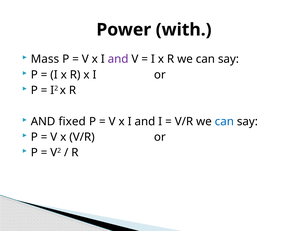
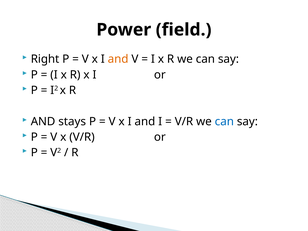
with: with -> field (184, 30)
Mass: Mass -> Right (45, 59)
and colour: purple -> orange (118, 59)
fixed: fixed -> stays (72, 121)
